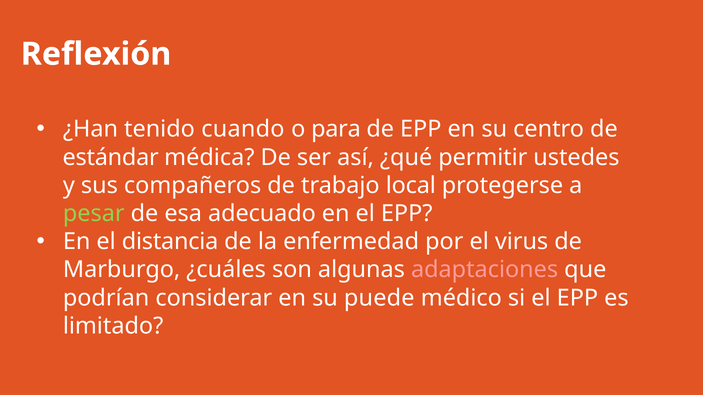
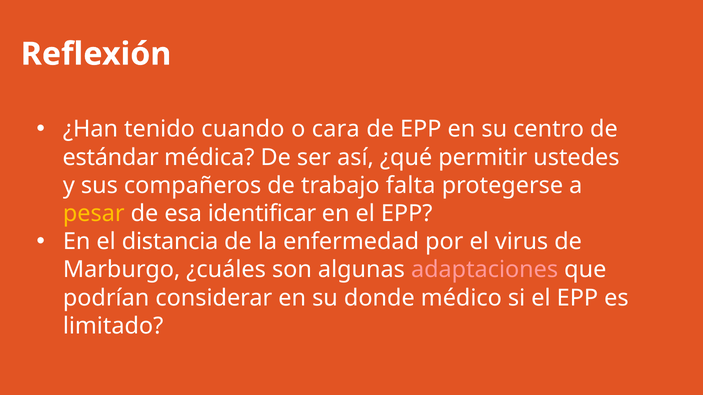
para: para -> cara (336, 129)
local: local -> falta (411, 186)
pesar colour: light green -> yellow (94, 214)
adecuado: adecuado -> identificar (262, 214)
puede: puede -> donde (379, 298)
